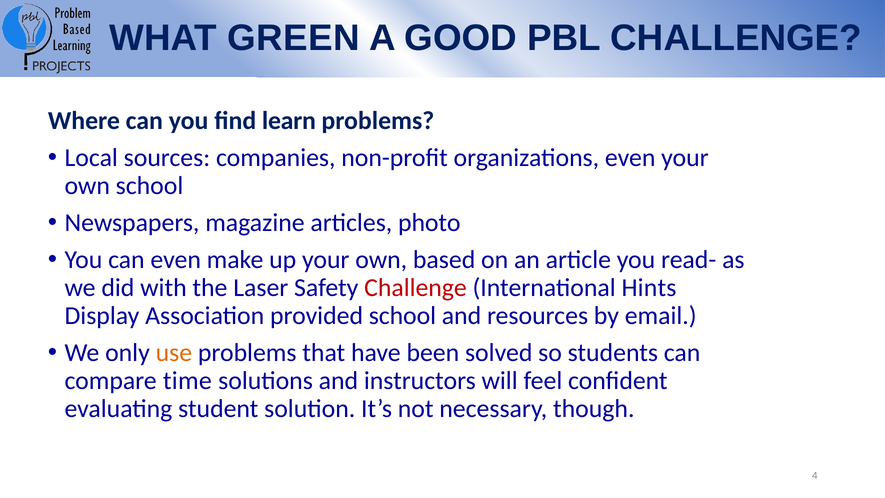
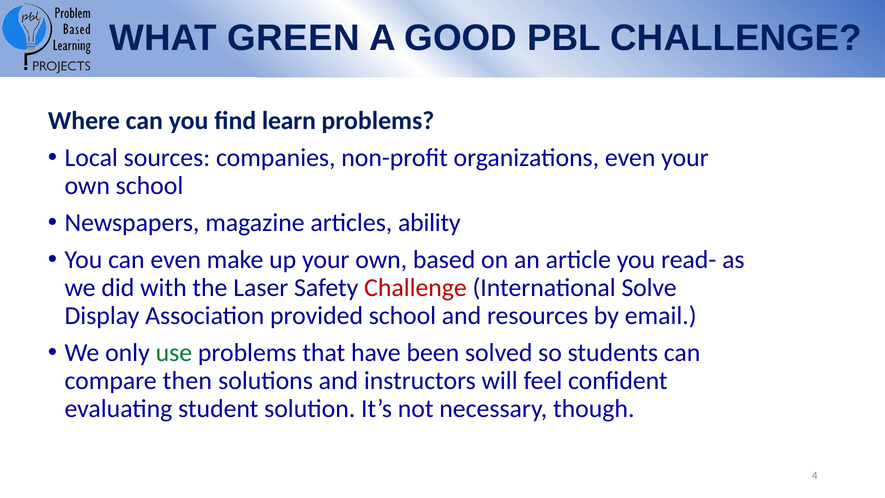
photo: photo -> ability (429, 223)
Hints: Hints -> Solve (649, 288)
use colour: orange -> green (174, 353)
time: time -> then (187, 381)
